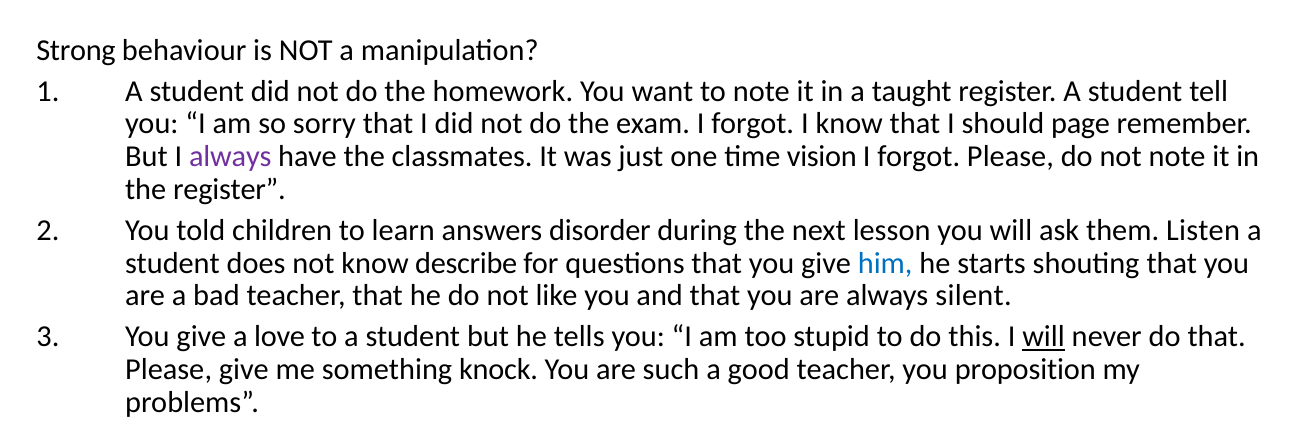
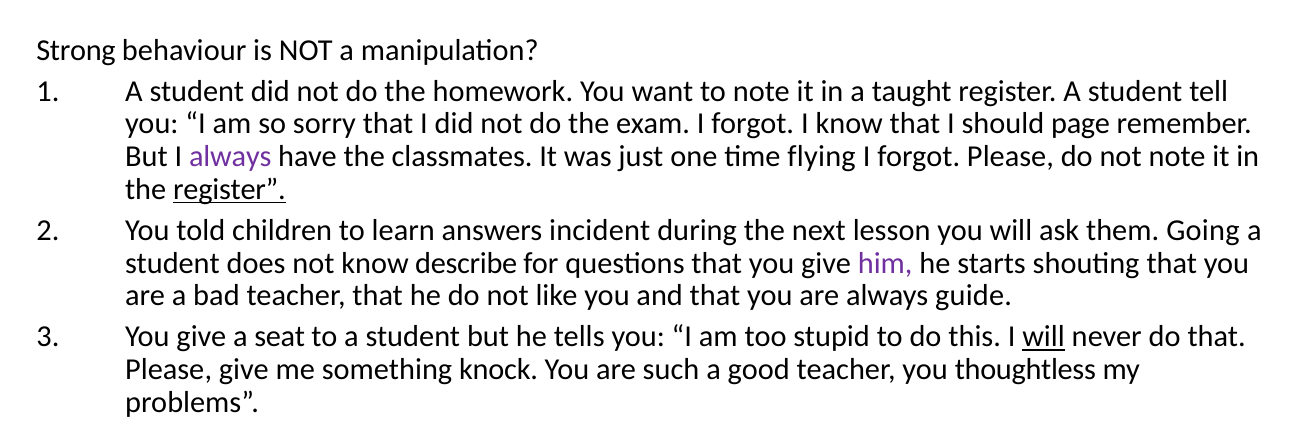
vision: vision -> flying (822, 157)
register underline: none -> present (230, 189)
disorder: disorder -> incident (600, 230)
Listen: Listen -> Going (1203, 230)
him colour: blue -> purple (885, 263)
silent: silent -> guide (974, 296)
love: love -> seat (280, 336)
proposition: proposition -> thoughtless (1025, 369)
